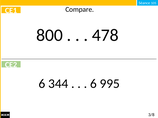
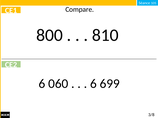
478: 478 -> 810 (105, 35)
344: 344 -> 060 (58, 84)
995: 995 -> 699 (110, 84)
